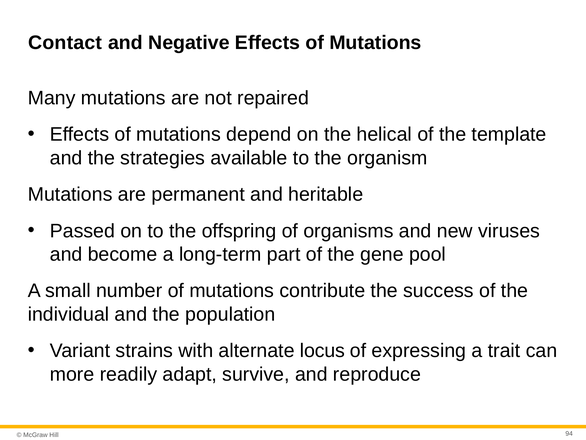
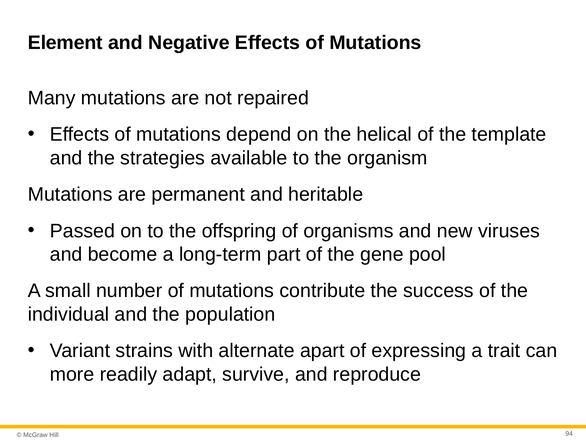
Contact: Contact -> Element (65, 43)
locus: locus -> apart (322, 350)
